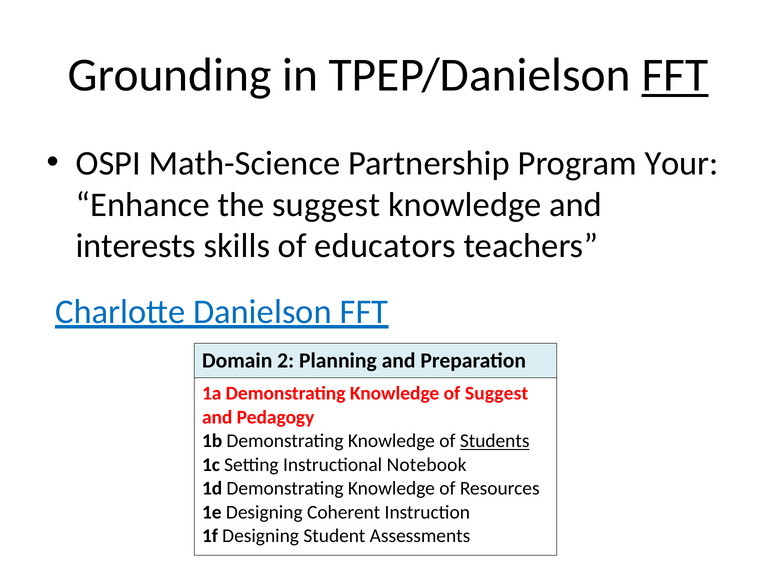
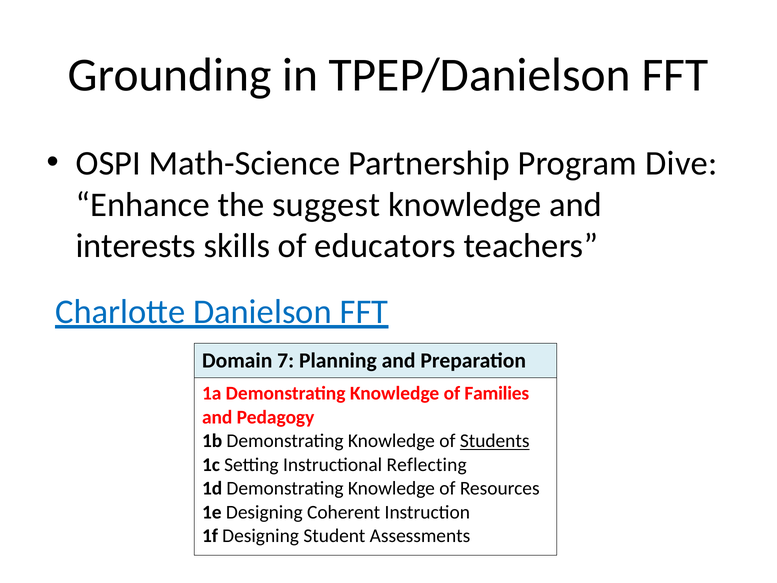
FFT underline: present -> none (675, 75)
Your: Your -> Dive (681, 163)
2: 2 -> 7 (286, 361)
of Suggest: Suggest -> Families (497, 393)
Notebook: Notebook -> Reflecting (427, 465)
